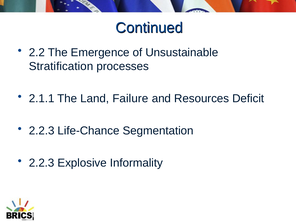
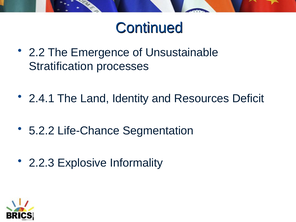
2.1.1: 2.1.1 -> 2.4.1 (42, 99)
Failure: Failure -> Identity (130, 99)
2.2.3: 2.2.3 -> 5.2.2 (42, 131)
